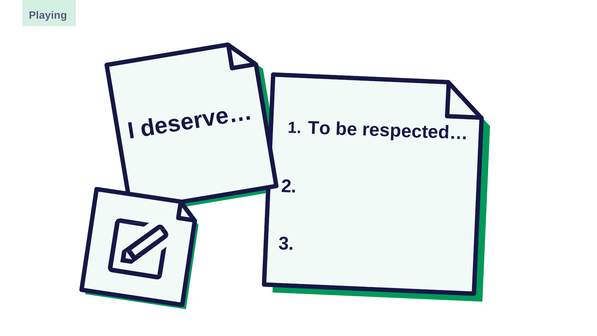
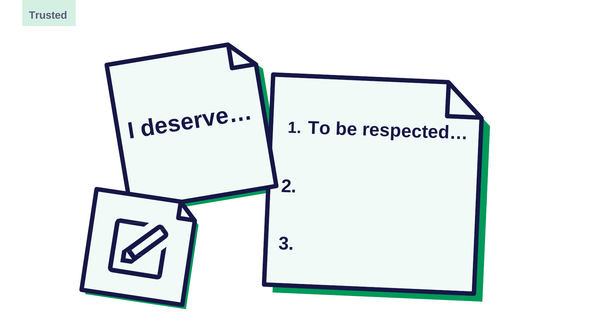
Playing: Playing -> Trusted (48, 15)
